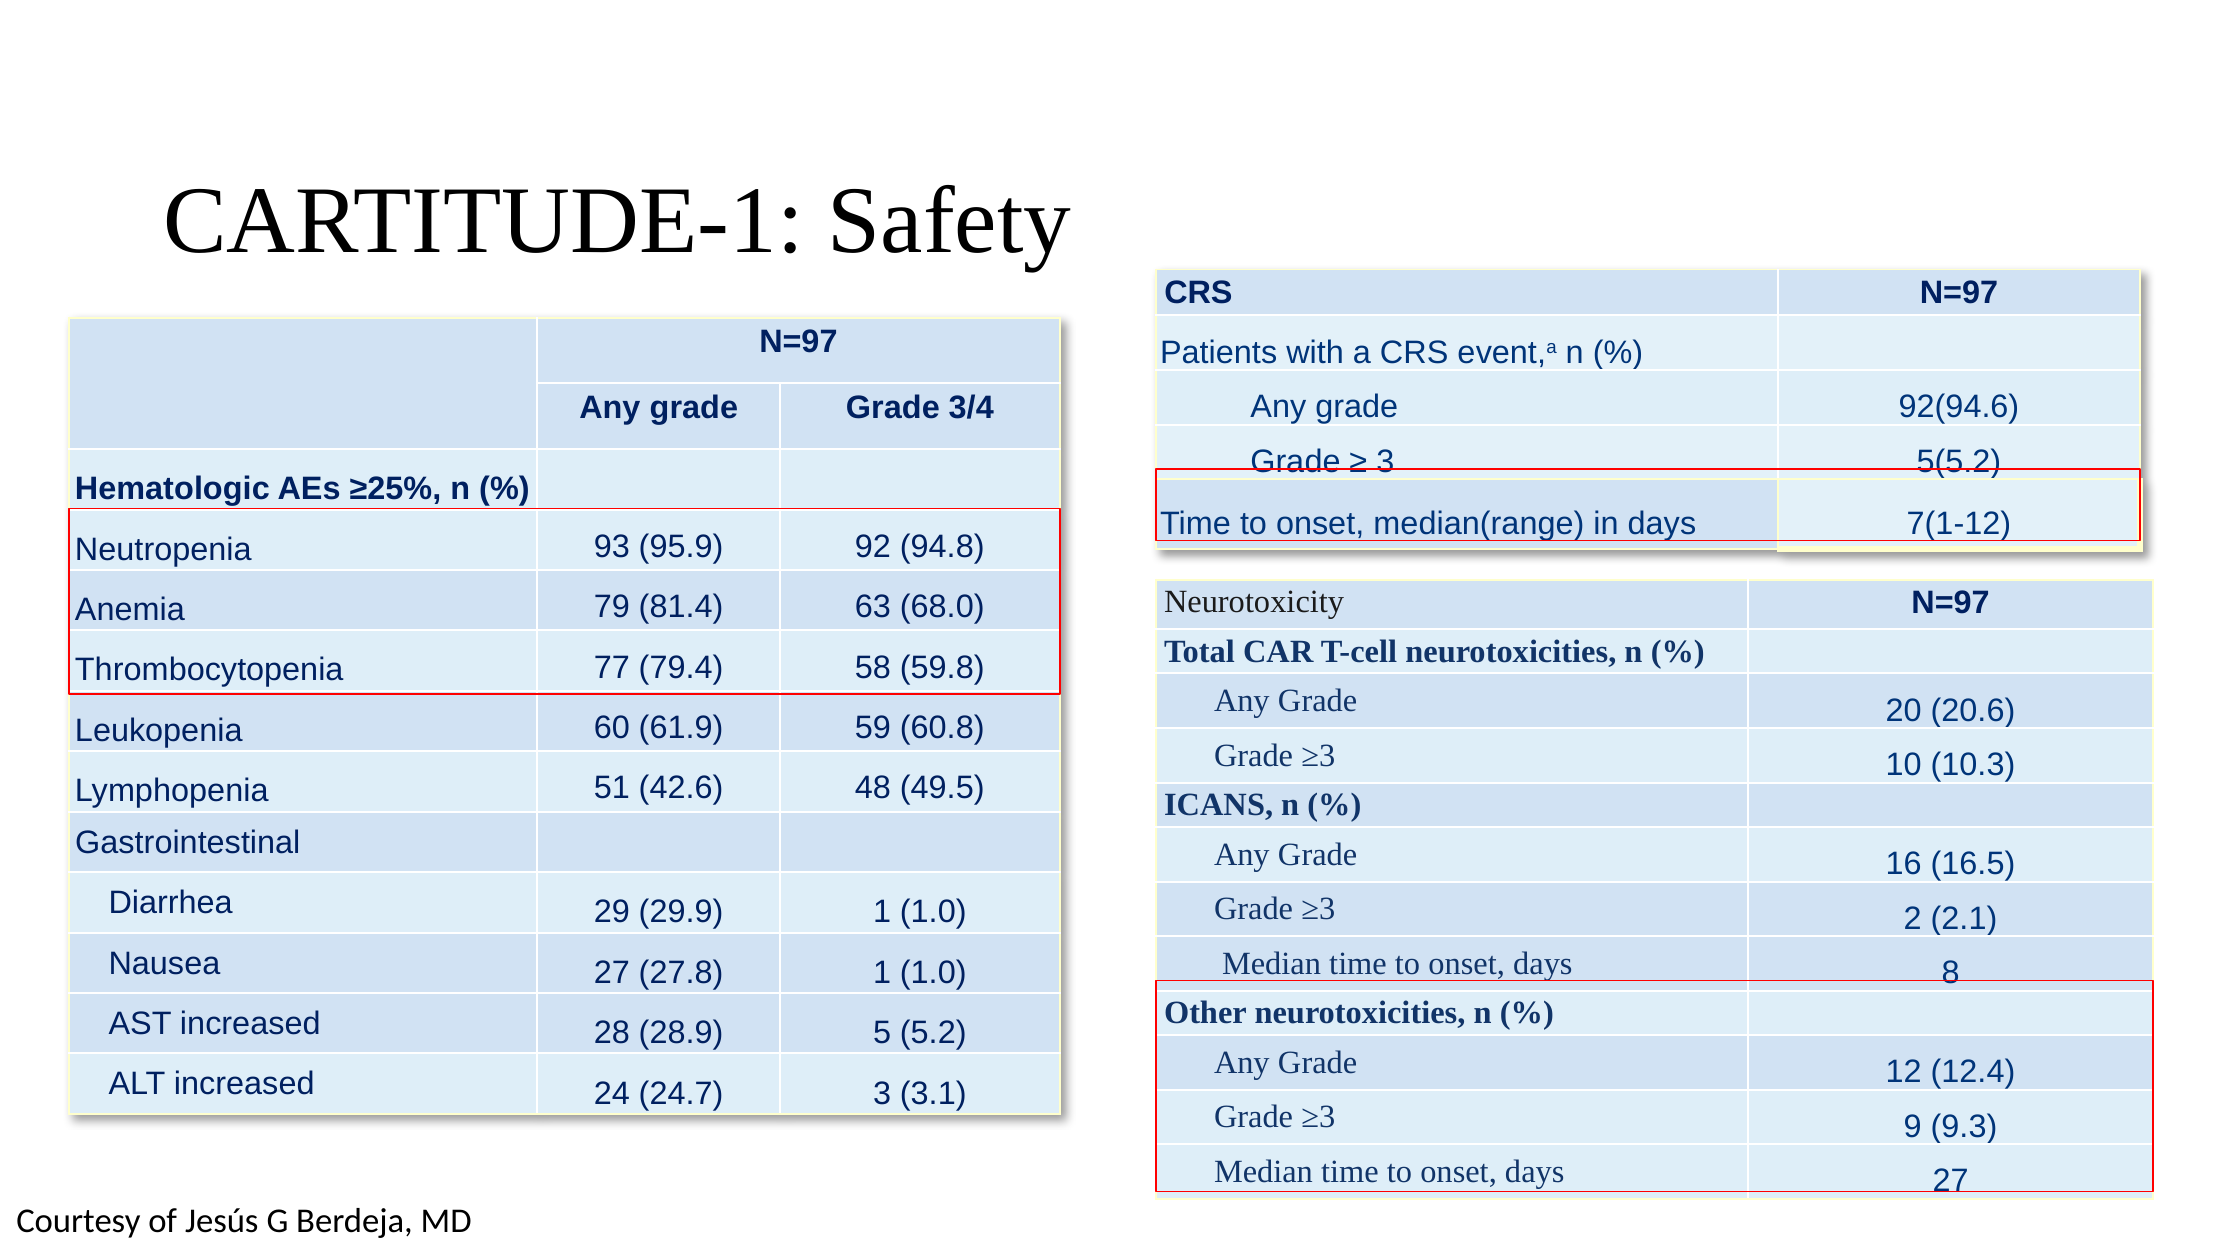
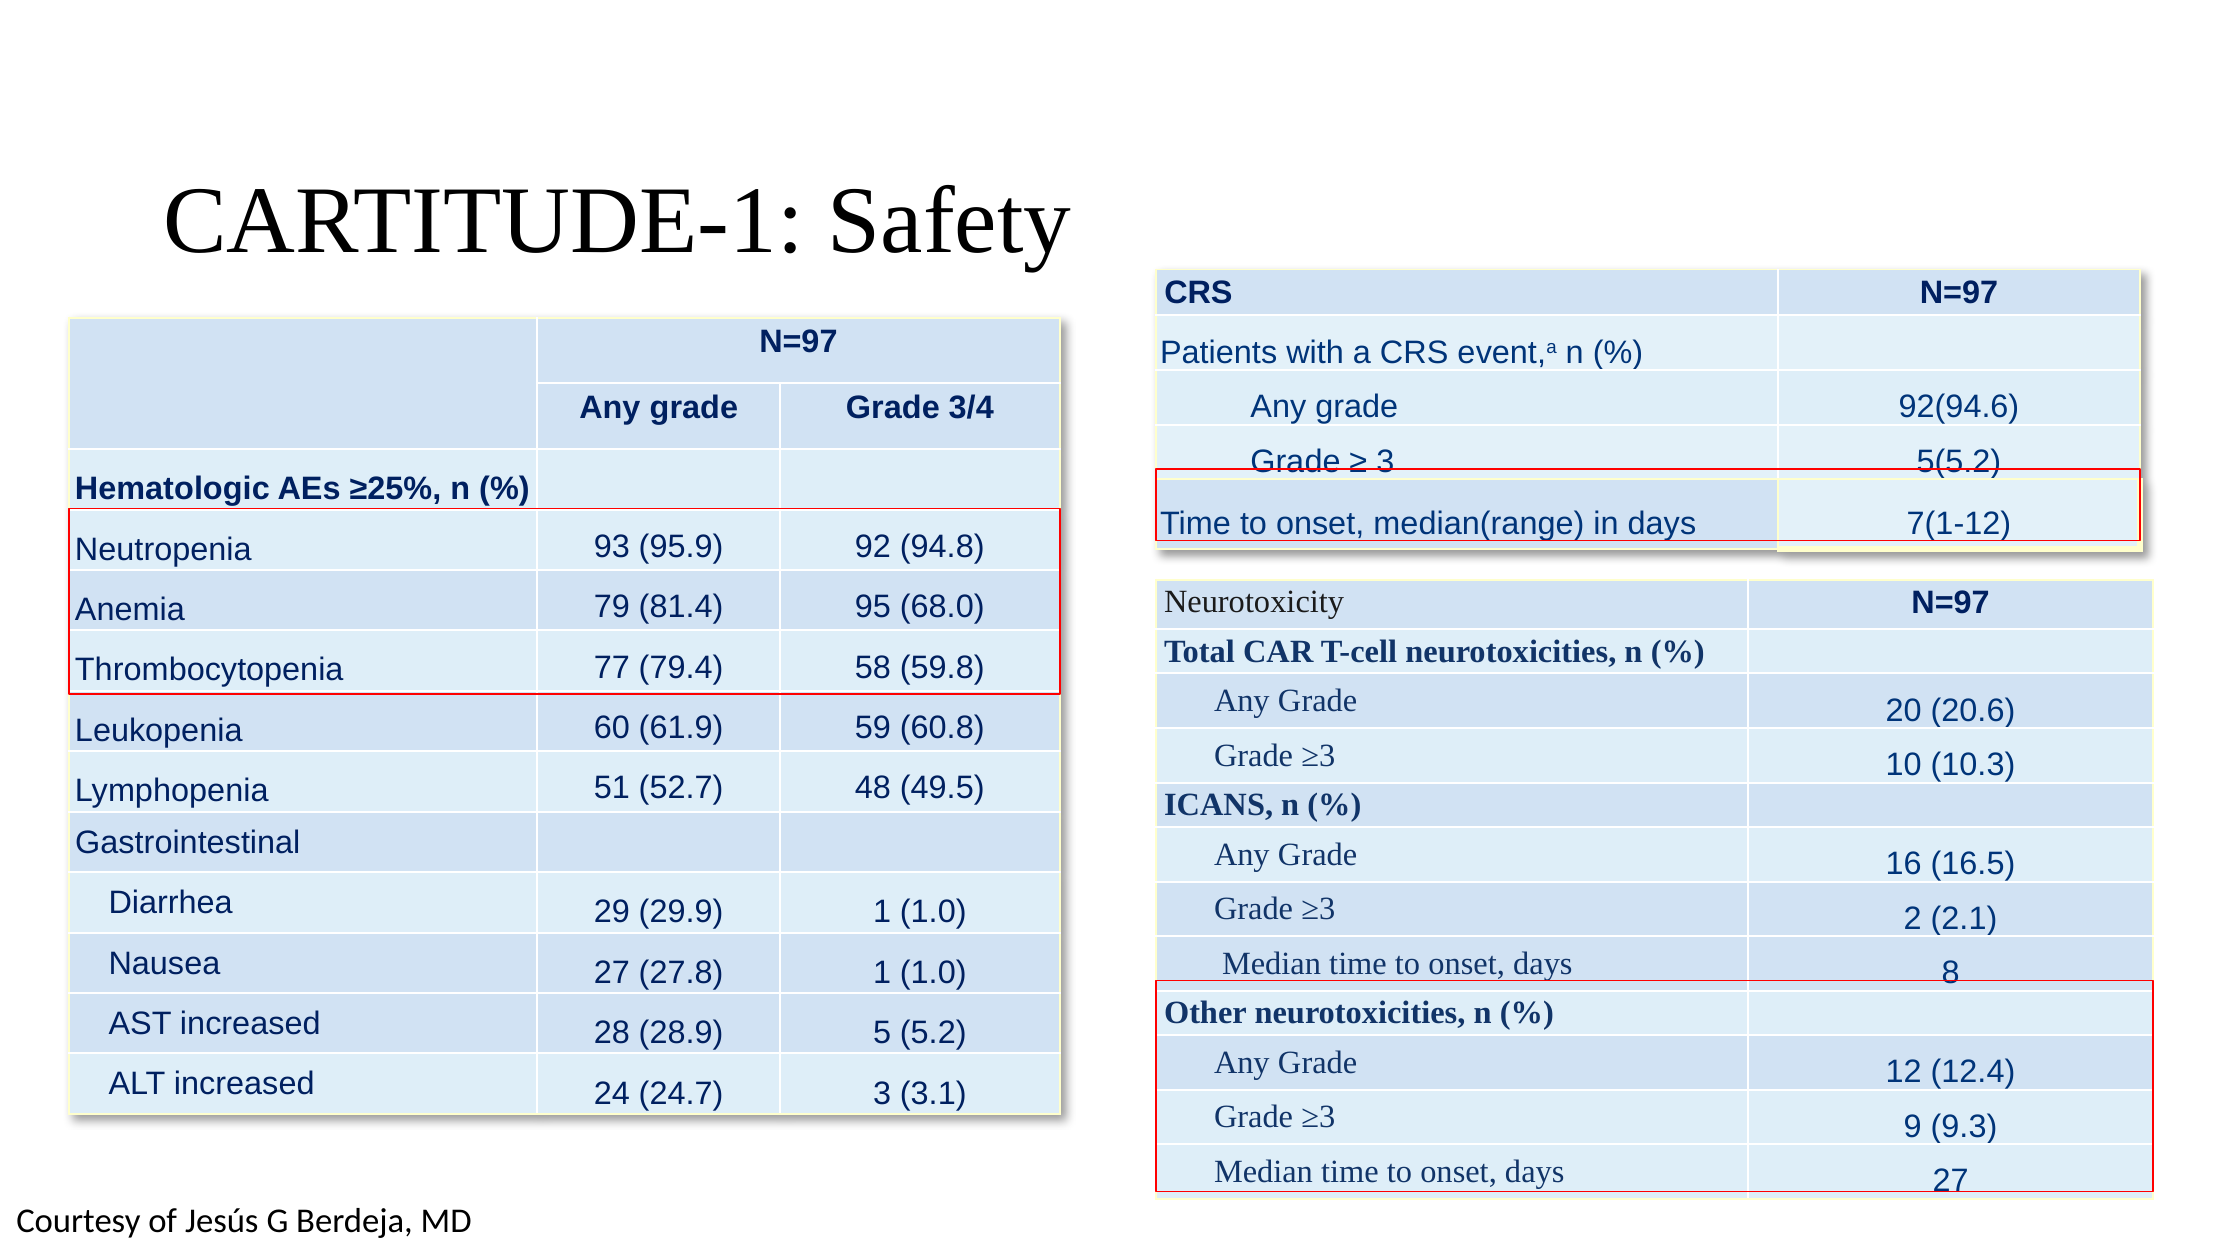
63: 63 -> 95 (873, 607)
42.6: 42.6 -> 52.7 (681, 788)
